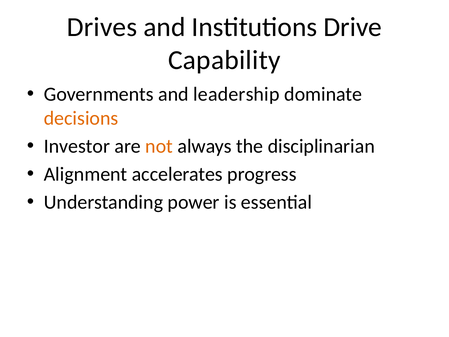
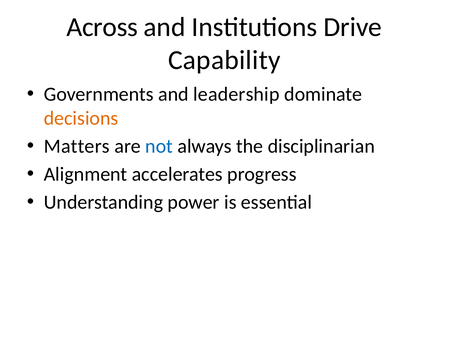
Drives: Drives -> Across (102, 27)
Investor: Investor -> Matters (77, 146)
not colour: orange -> blue (159, 146)
